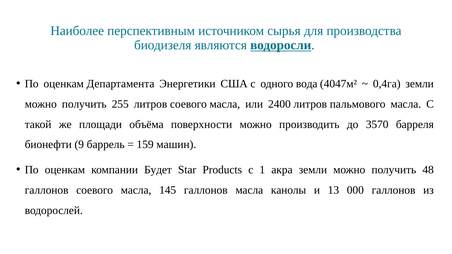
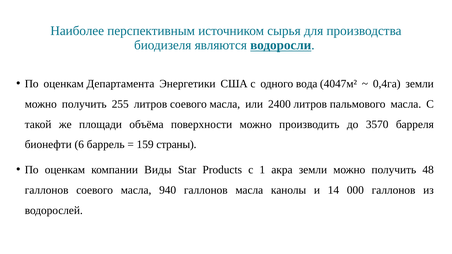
9: 9 -> 6 (79, 145)
машин: машин -> страны (176, 145)
Будет: Будет -> Виды (158, 170)
145: 145 -> 940 (168, 190)
13: 13 -> 14 (333, 190)
